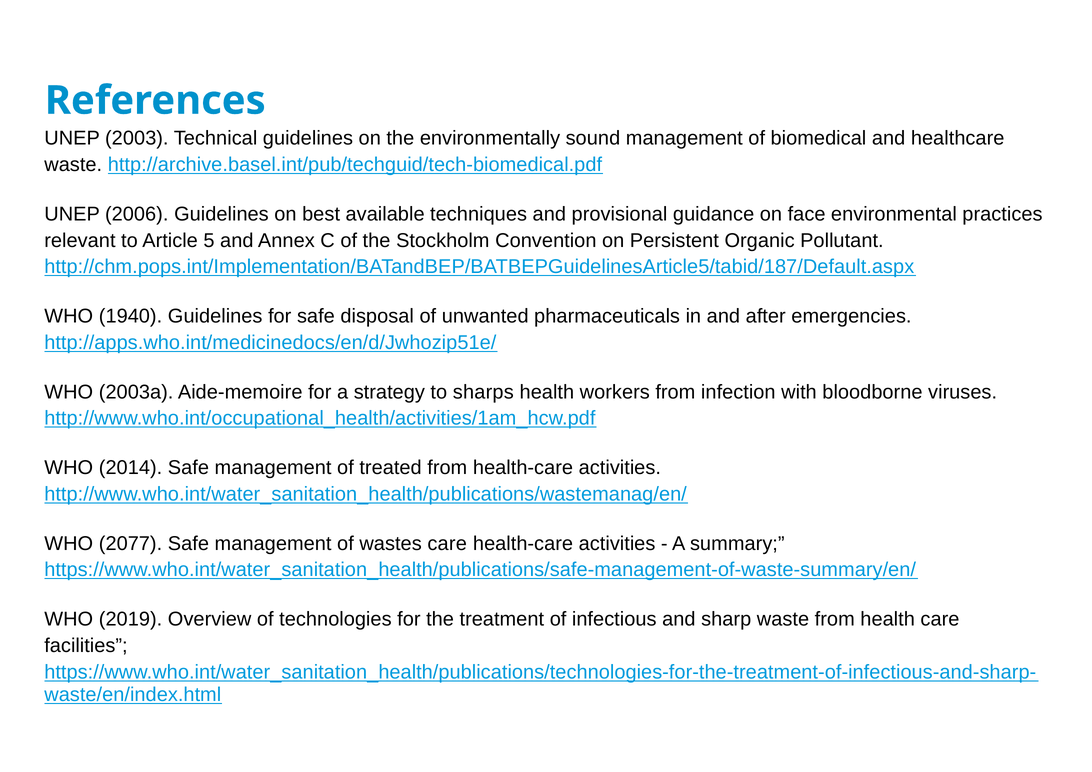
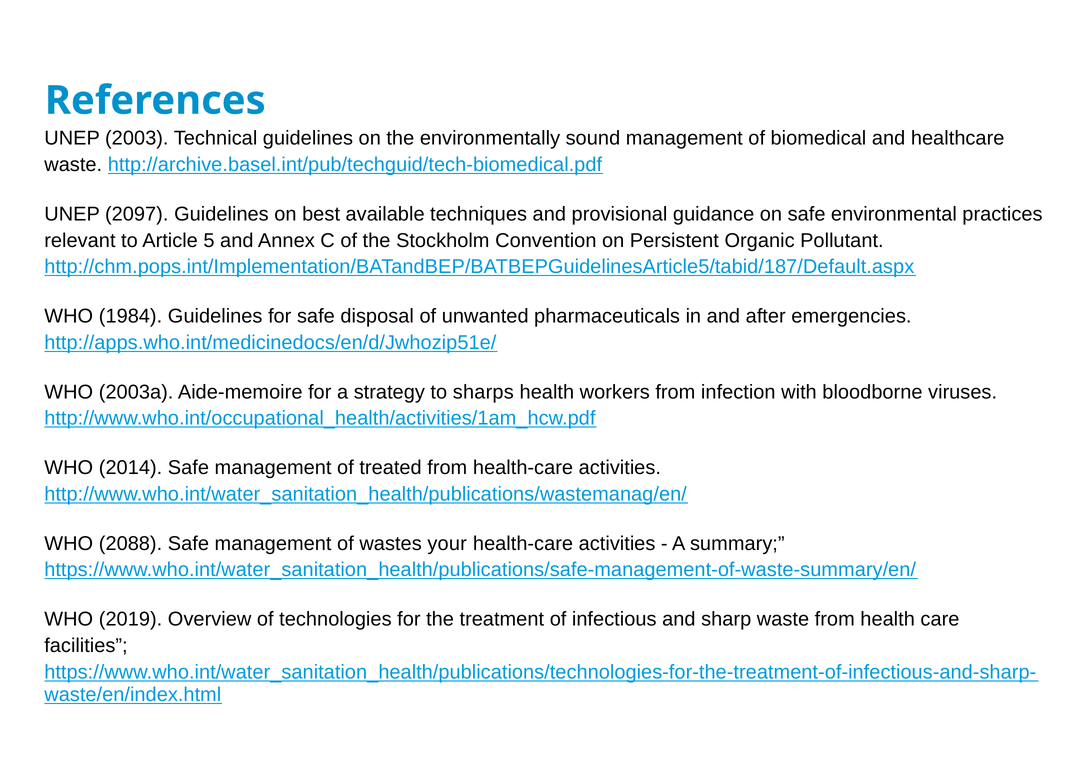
2006: 2006 -> 2097 (137, 214)
on face: face -> safe (807, 214)
1940: 1940 -> 1984 (131, 316)
2077: 2077 -> 2088 (131, 544)
wastes care: care -> your (447, 544)
